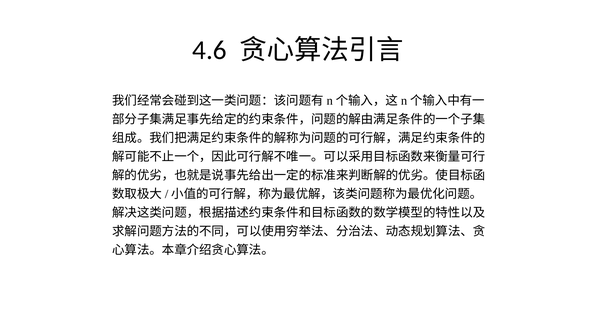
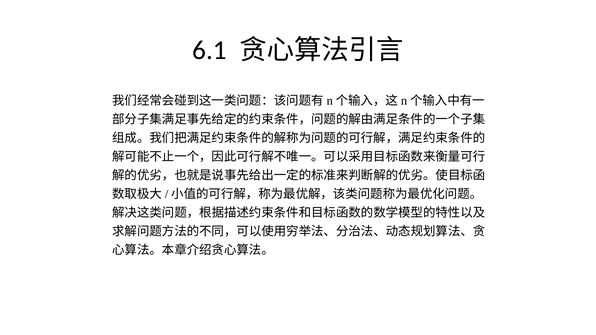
4.6: 4.6 -> 6.1 (210, 50)
